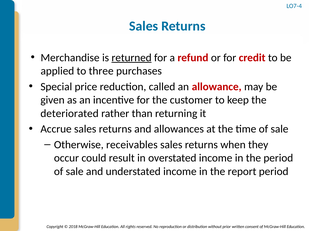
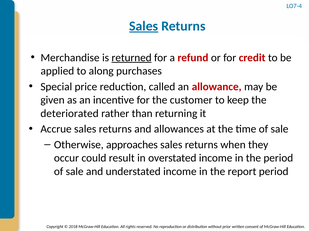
Sales underline: none -> present (144, 26)
three: three -> along (101, 71)
receivables: receivables -> approaches (132, 145)
